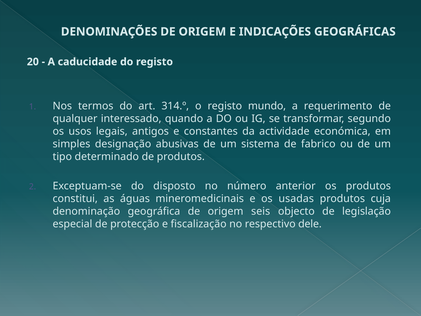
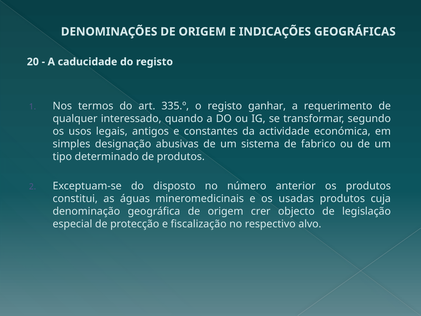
314.º: 314.º -> 335.º (175, 106)
mundo: mundo -> ganhar (267, 106)
seis: seis -> crer (261, 211)
dele: dele -> alvo (310, 224)
